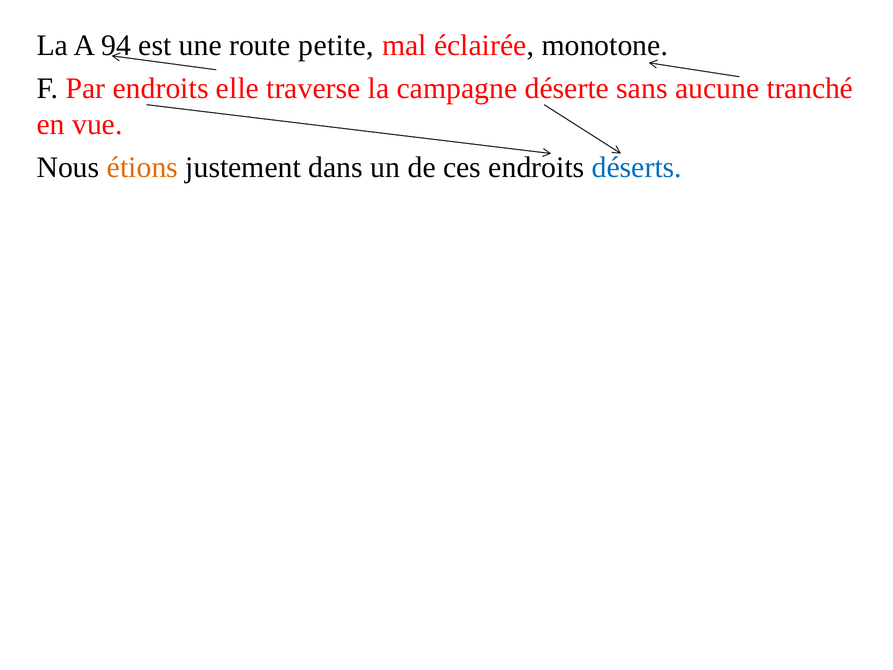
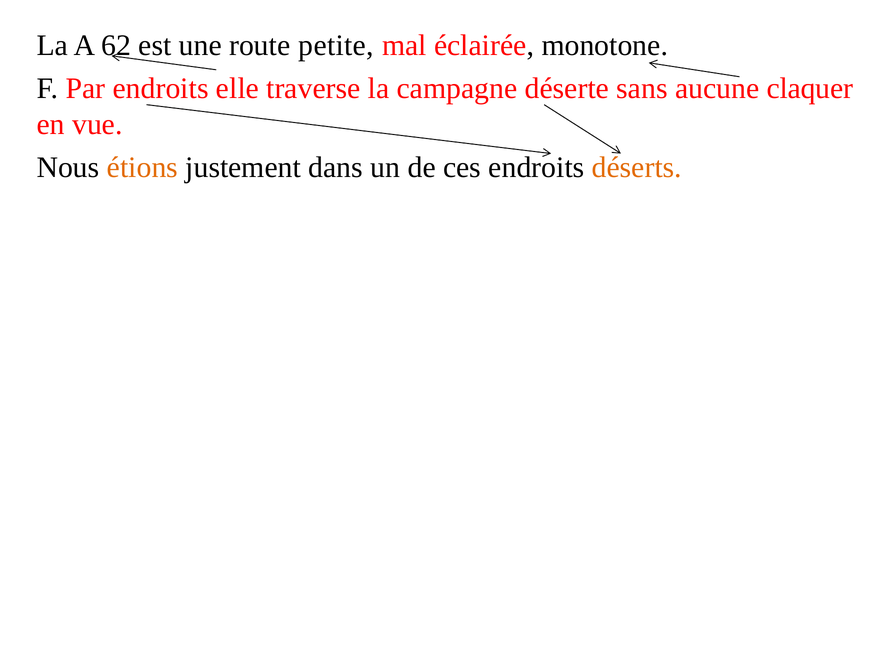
94: 94 -> 62 (116, 45)
tranché: tranché -> claquer (810, 88)
déserts colour: blue -> orange (637, 167)
